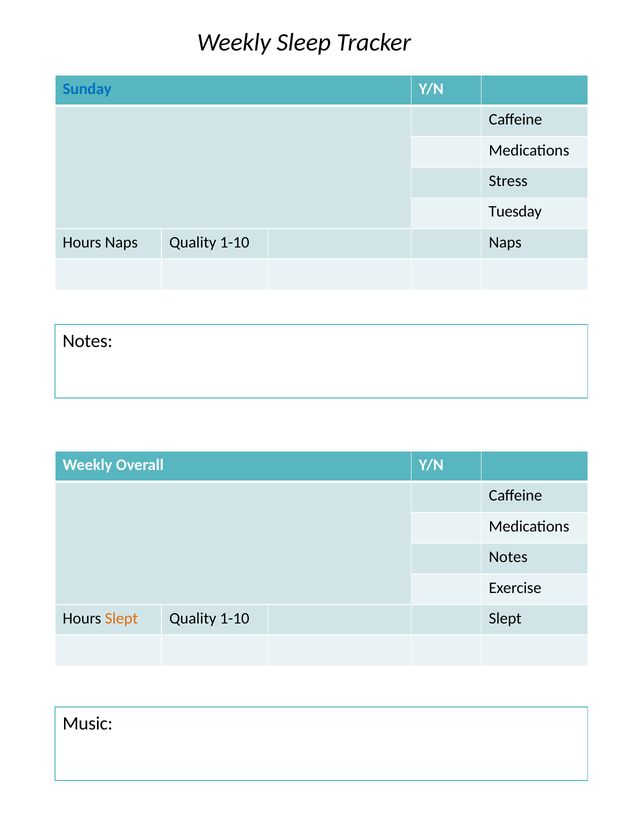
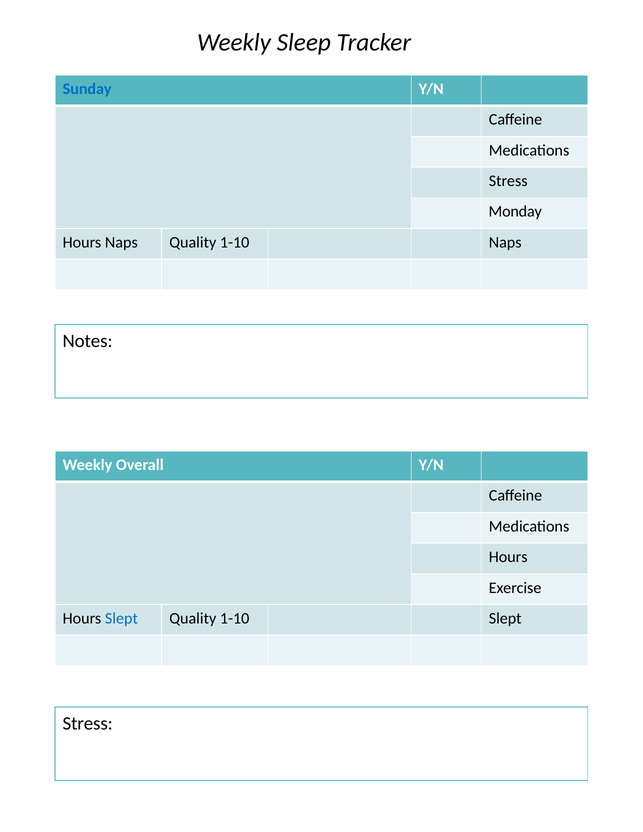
Tuesday: Tuesday -> Monday (515, 212)
Notes: Notes -> Hours (508, 557)
Slept colour: orange -> blue (121, 618)
Music: Music -> Stress (88, 723)
